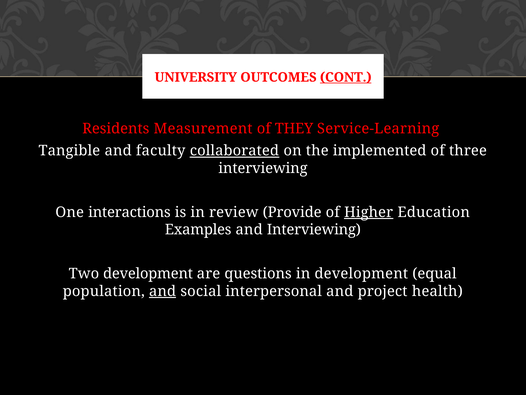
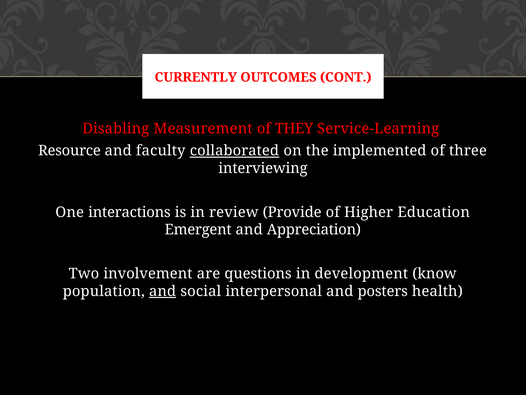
UNIVERSITY: UNIVERSITY -> CURRENTLY (196, 77)
CONT underline: present -> none (346, 77)
Residents: Residents -> Disabling (116, 129)
Tangible: Tangible -> Resource (69, 151)
Higher underline: present -> none (369, 212)
Examples: Examples -> Emergent (198, 230)
and Interviewing: Interviewing -> Appreciation (314, 230)
Two development: development -> involvement (148, 273)
equal: equal -> know (434, 273)
project: project -> posters (383, 291)
